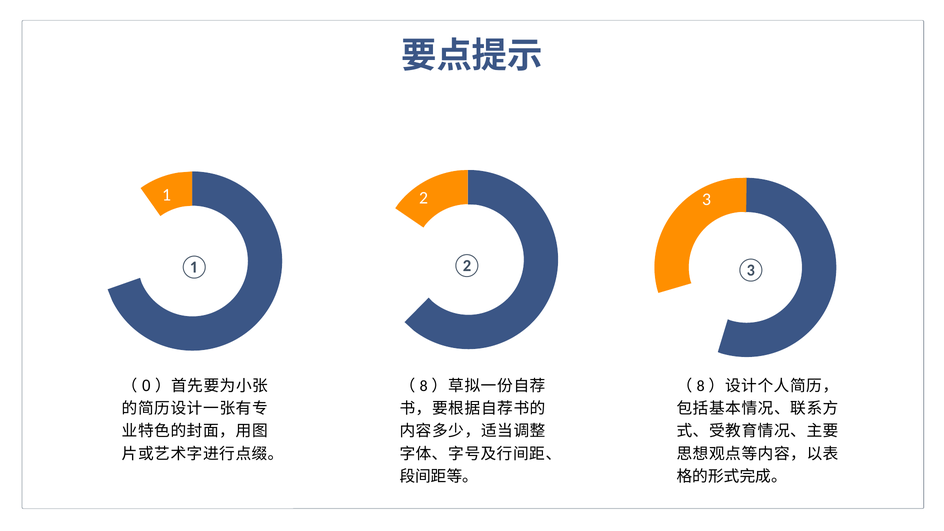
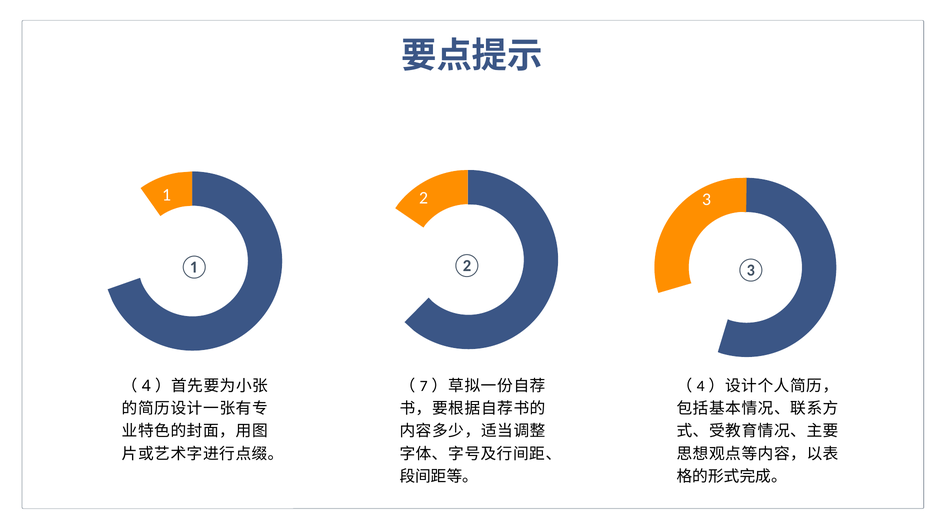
0: 0 -> 4 (146, 386)
8: 8 -> 7 (424, 386)
8: 8 -> 4 (701, 386)
